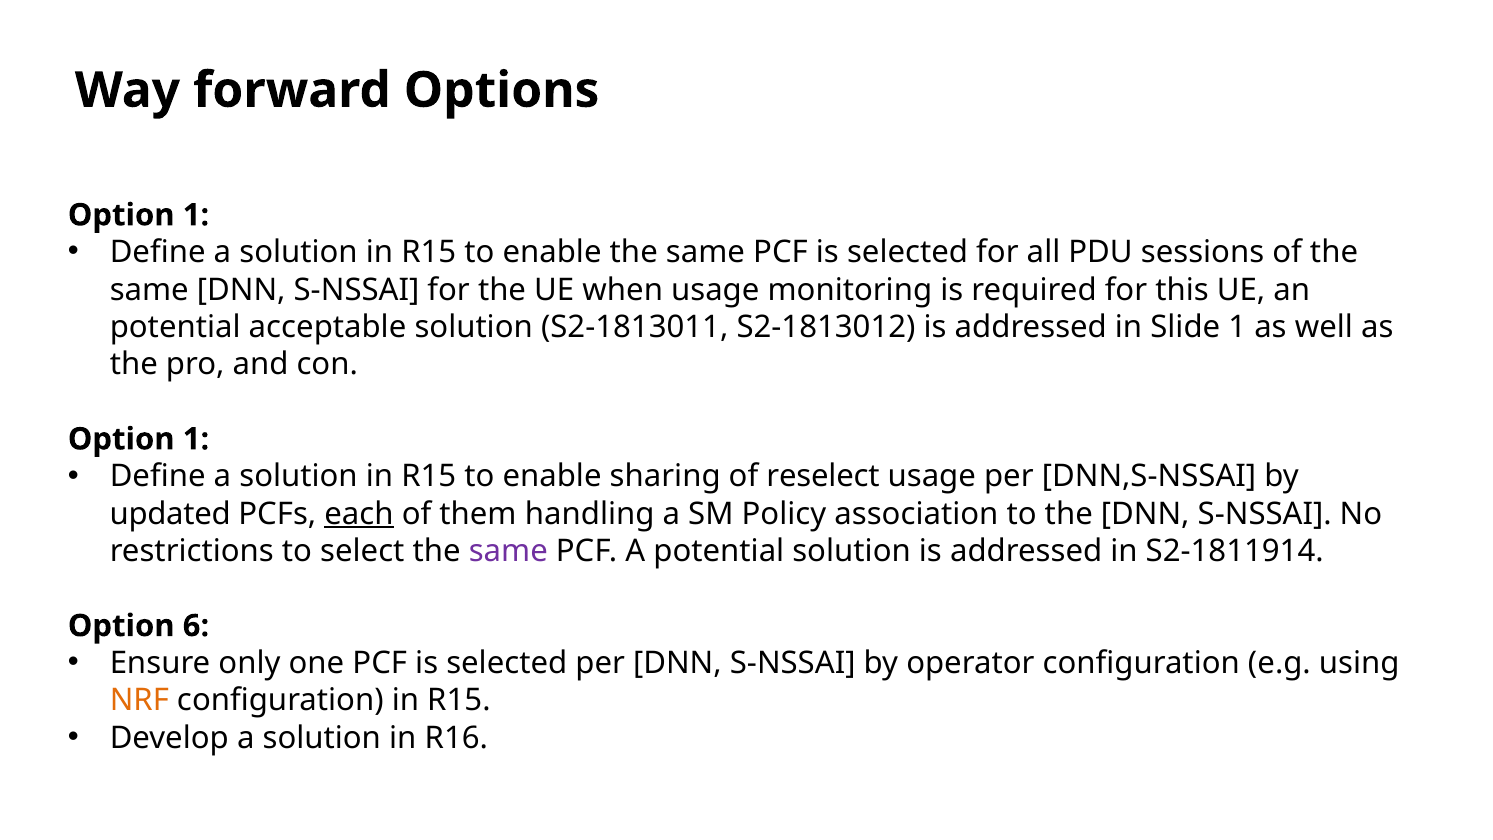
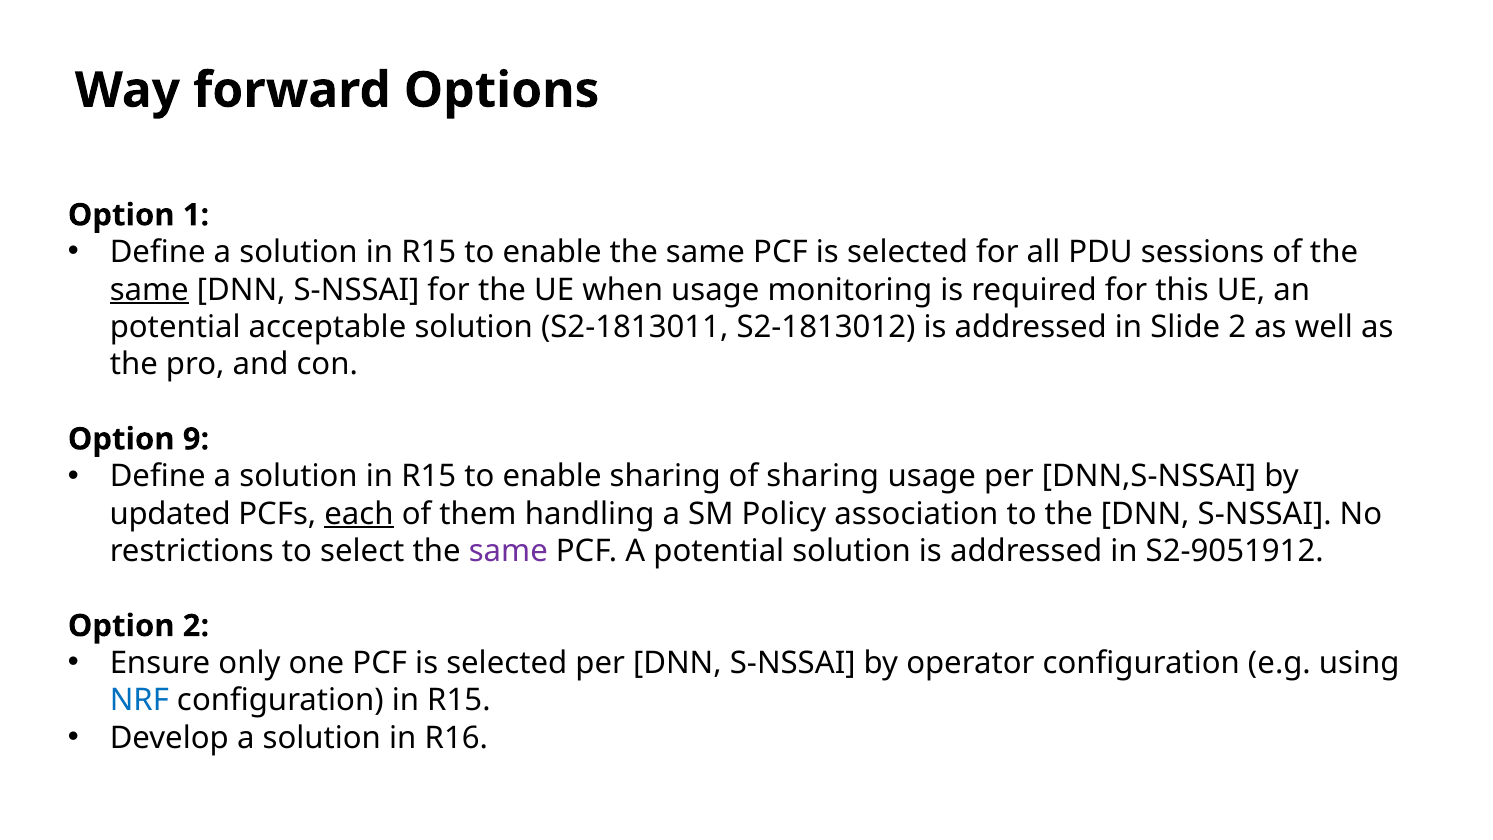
same underline: none -> present (149, 290)
Slide 1: 1 -> 2 (1237, 327)
1: 1 -> 9 (196, 439)
of reselect: reselect -> sharing (823, 476)
S2-1811914: S2-1811914 -> S2-9051912 (1235, 551)
Option 6: 6 -> 2 (196, 626)
NRF colour: orange -> blue (139, 700)
